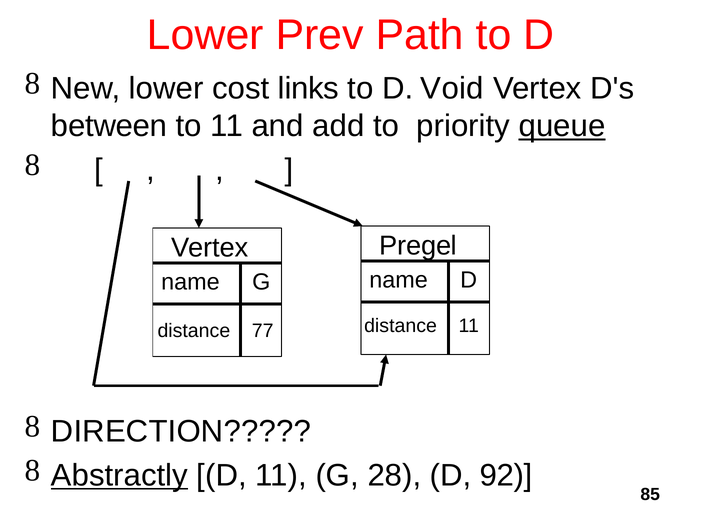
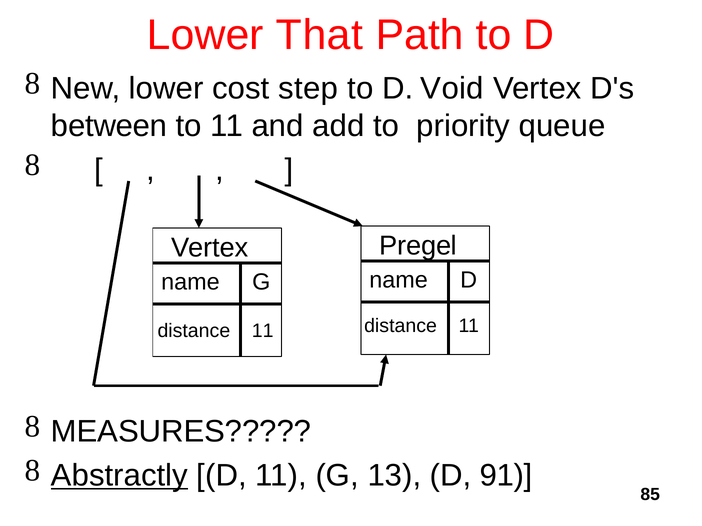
Prev: Prev -> That (319, 35)
links: links -> step (308, 89)
queue underline: present -> none (562, 126)
77: 77 -> 11 (263, 331)
DIRECTION: DIRECTION -> MEASURES (181, 432)
28: 28 -> 13 (394, 476)
92: 92 -> 91 (506, 476)
